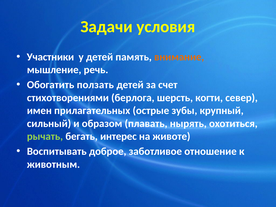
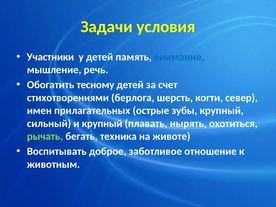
внимание colour: orange -> blue (179, 57)
ползать: ползать -> тесному (95, 85)
и образом: образом -> крупный (102, 123)
интерес: интерес -> техника (118, 136)
